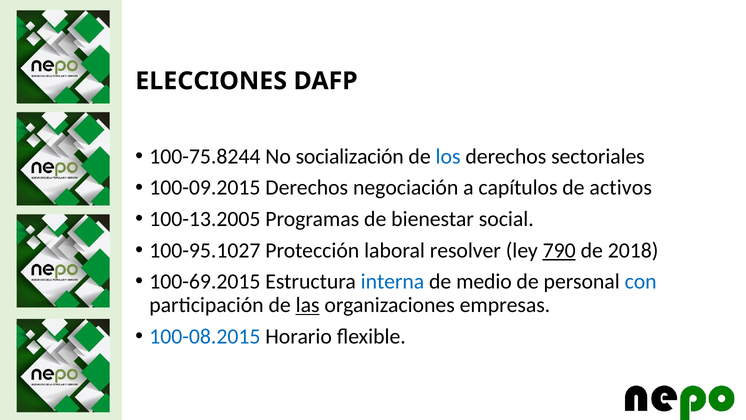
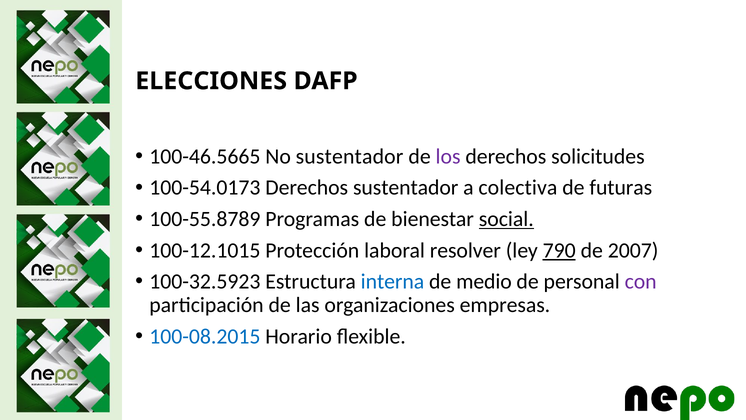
100-75.8244: 100-75.8244 -> 100-46.5665 (205, 156)
No socialización: socialización -> sustentador (350, 156)
los colour: blue -> purple (448, 156)
sectoriales: sectoriales -> solicitudes (598, 156)
100-09.2015: 100-09.2015 -> 100-54.0173 (205, 188)
Derechos negociación: negociación -> sustentador (406, 188)
capítulos: capítulos -> colectiva (518, 188)
activos: activos -> futuras (621, 188)
100-13.2005: 100-13.2005 -> 100-55.8789 (205, 219)
social underline: none -> present (506, 219)
100-95.1027: 100-95.1027 -> 100-12.1015 (205, 250)
2018: 2018 -> 2007 (633, 250)
100-69.2015: 100-69.2015 -> 100-32.5923 (205, 281)
con colour: blue -> purple (641, 281)
las underline: present -> none (308, 305)
